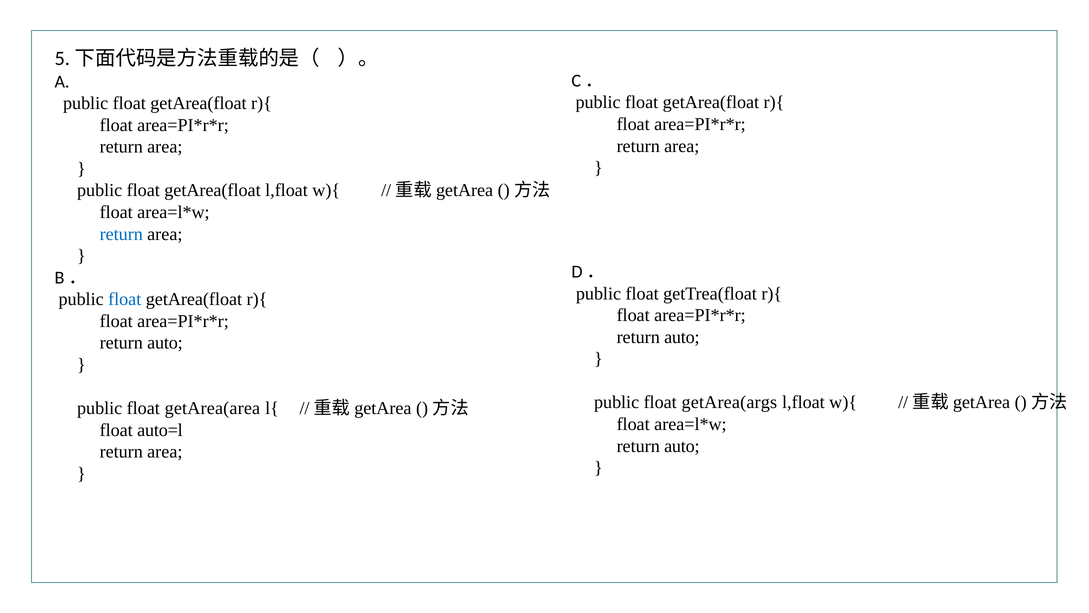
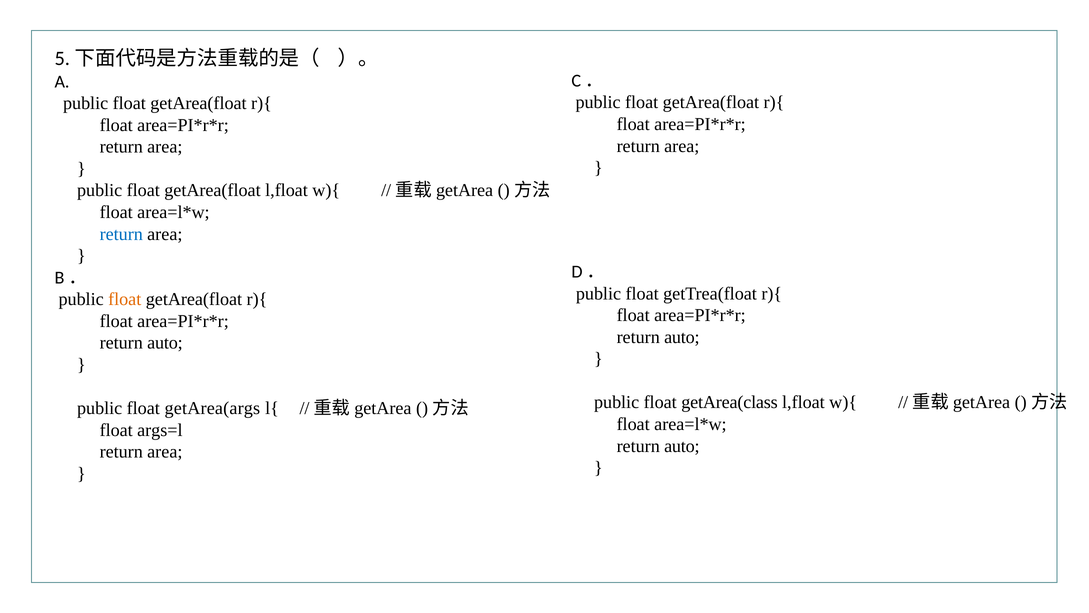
float colour: blue -> orange (125, 299)
getArea(args: getArea(args -> getArea(class (730, 402)
getArea(area: getArea(area -> getArea(args (212, 408)
auto=l: auto=l -> args=l (160, 430)
